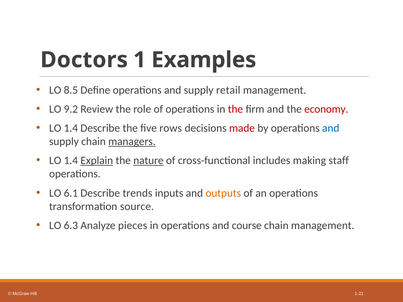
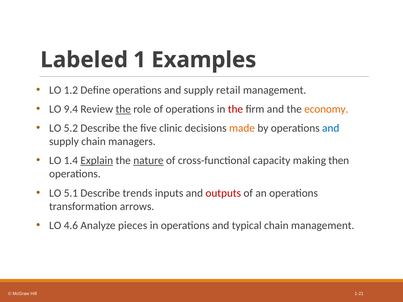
Doctors: Doctors -> Labeled (84, 60)
8.5: 8.5 -> 1.2 (71, 90)
9.2: 9.2 -> 9.4 (71, 109)
the underline: none -> present (123, 109)
economy colour: red -> orange (326, 109)
1.4: 1.4 -> 5.2 (71, 128)
rows: rows -> clinic (171, 128)
made colour: red -> orange (242, 128)
managers underline: present -> none (132, 142)
includes: includes -> capacity (272, 161)
staff: staff -> then (339, 161)
6.1: 6.1 -> 5.1 (71, 193)
outputs colour: orange -> red (223, 193)
source: source -> arrows (137, 207)
6.3: 6.3 -> 4.6 (71, 226)
course: course -> typical (247, 226)
